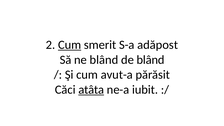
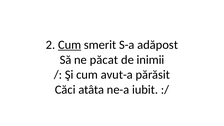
ne blând: blând -> păcat (104, 60)
de blând: blând -> inimii (150, 60)
atâta underline: present -> none (91, 90)
